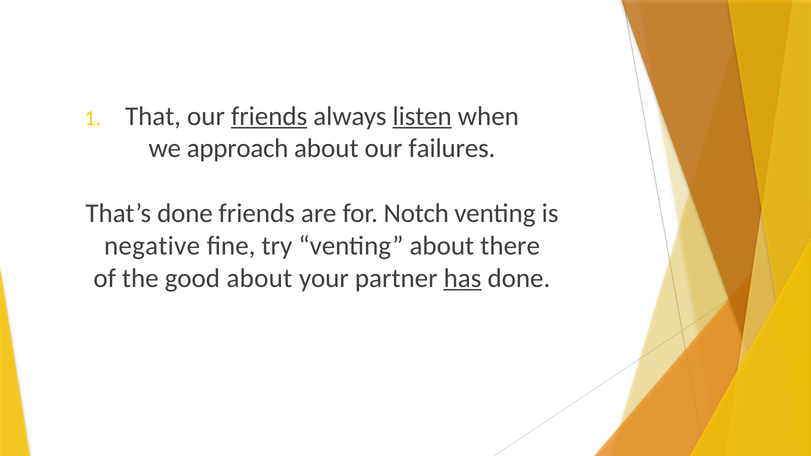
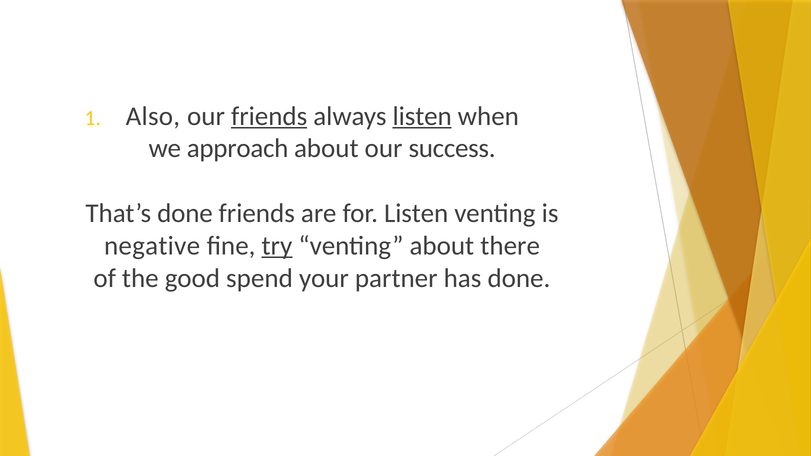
That: That -> Also (153, 116)
failures: failures -> success (452, 149)
for Notch: Notch -> Listen (416, 213)
try underline: none -> present (277, 246)
good about: about -> spend (259, 278)
has underline: present -> none (463, 278)
